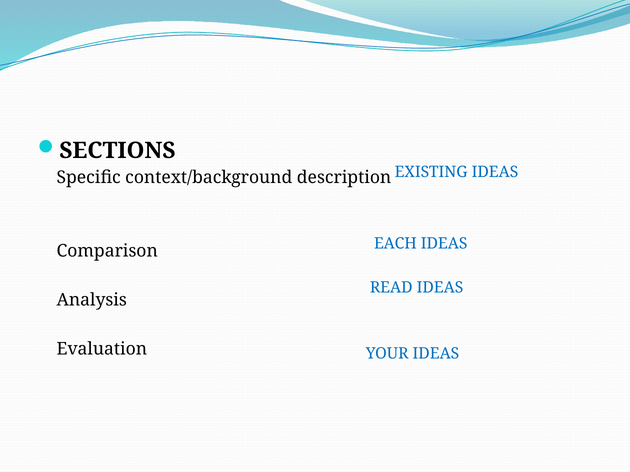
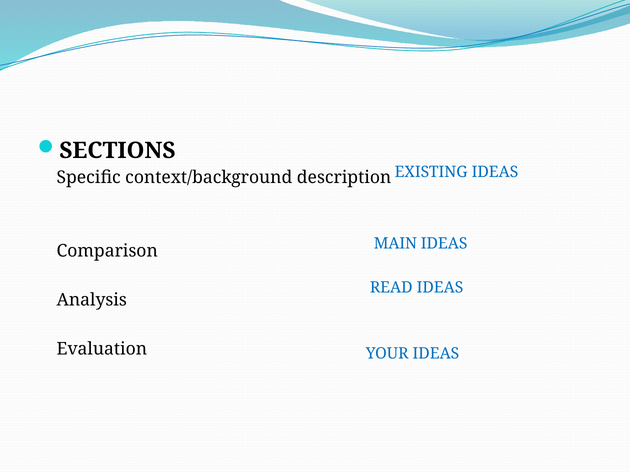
EACH: EACH -> MAIN (395, 244)
